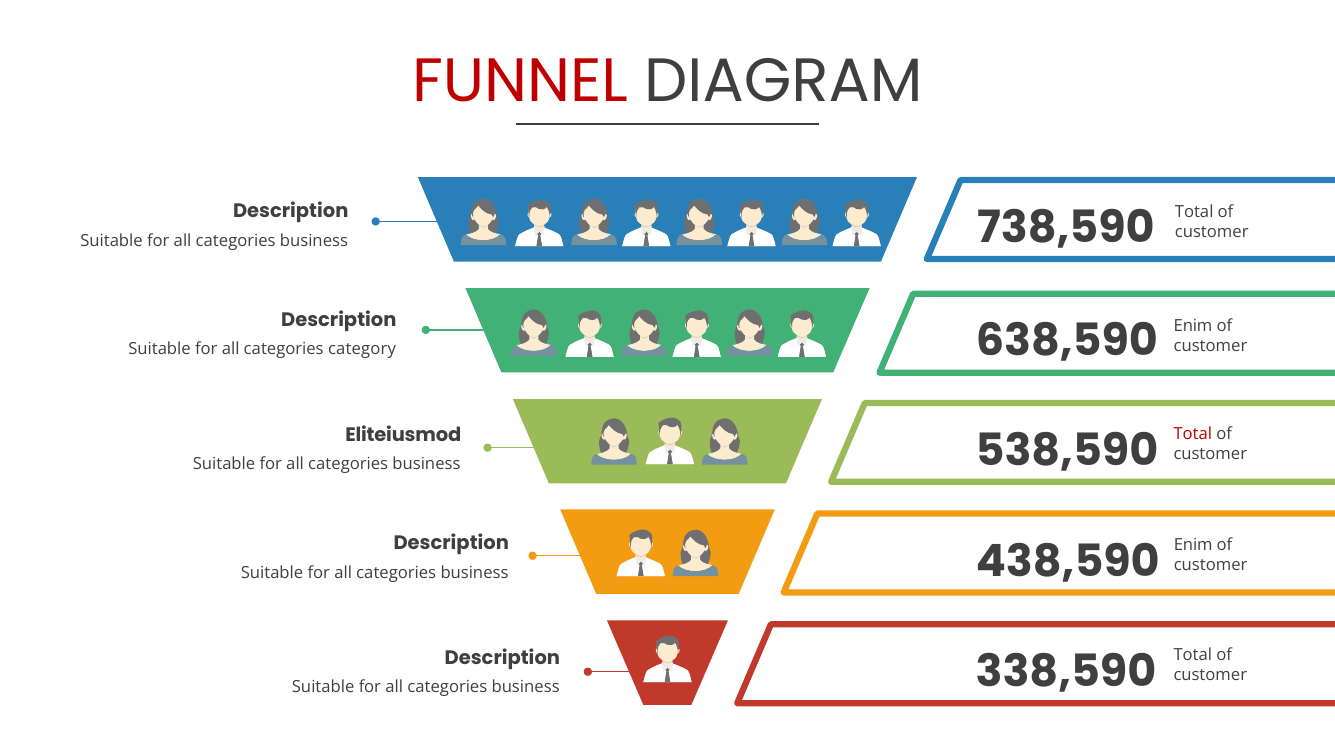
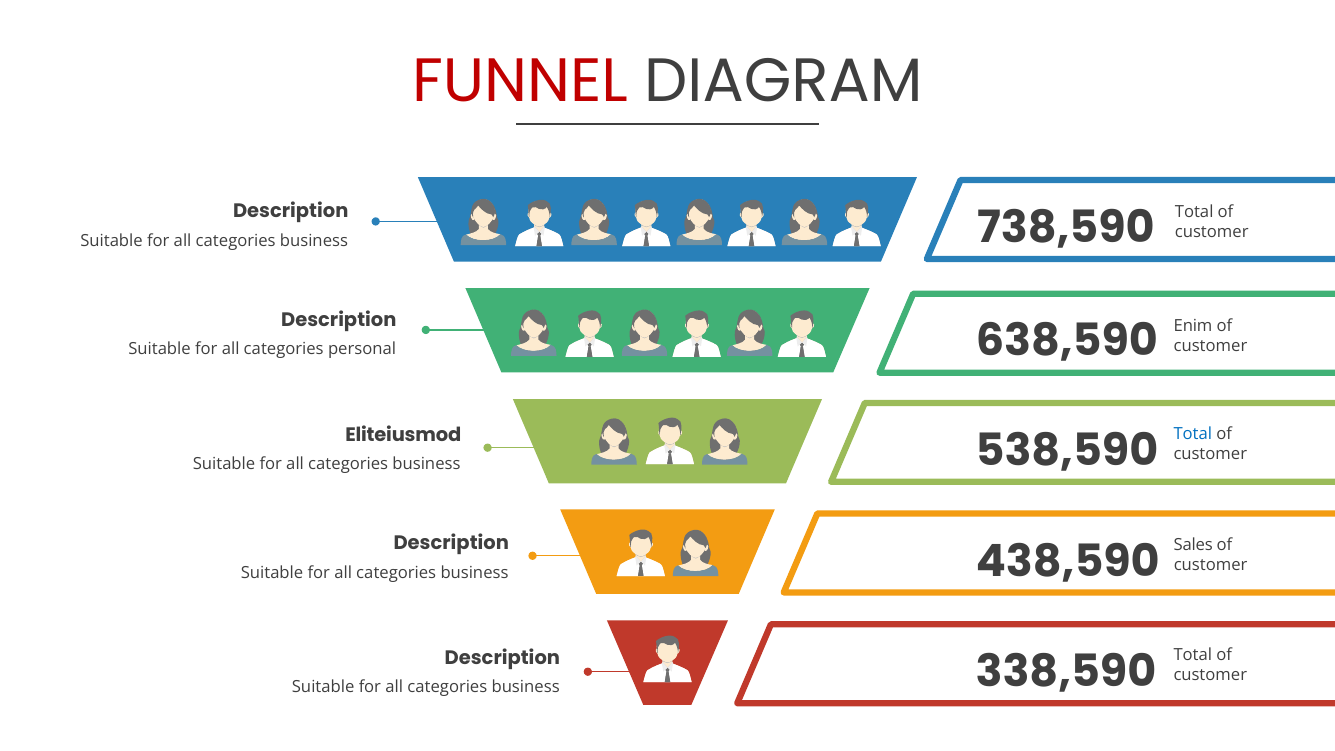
category: category -> personal (362, 349)
Total colour: red -> blue (1193, 434)
Enim: Enim -> Sales (1193, 545)
